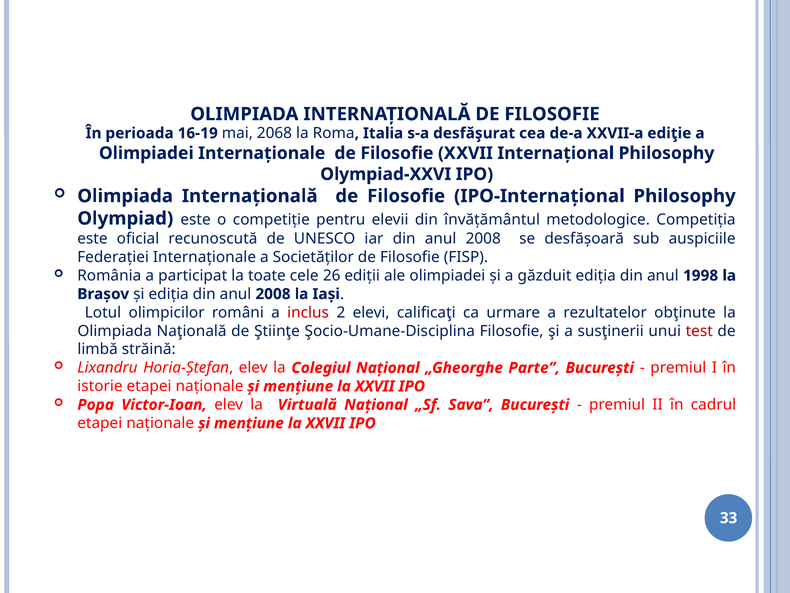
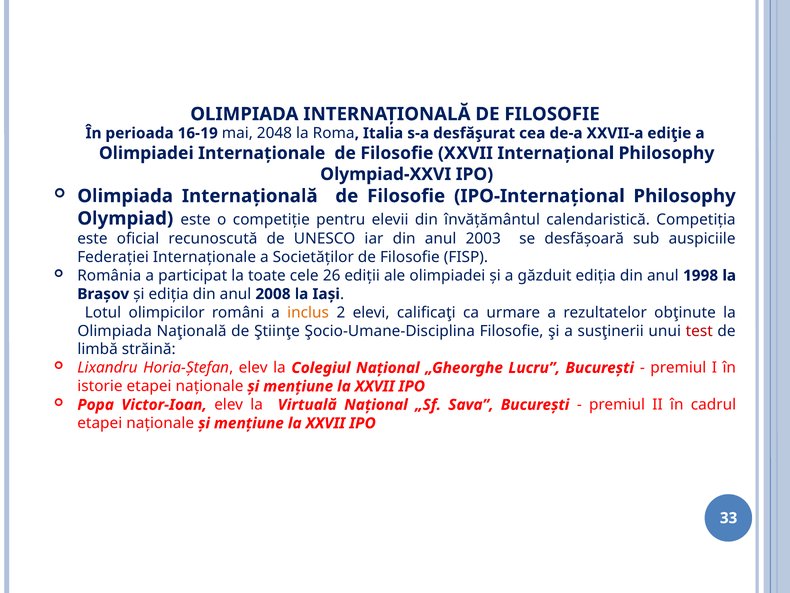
2068: 2068 -> 2048 (274, 133)
metodologice: metodologice -> calendaristică (598, 219)
iar din anul 2008: 2008 -> 2003 (483, 238)
inclus colour: red -> orange (308, 312)
Parte: Parte -> Lucru (534, 368)
